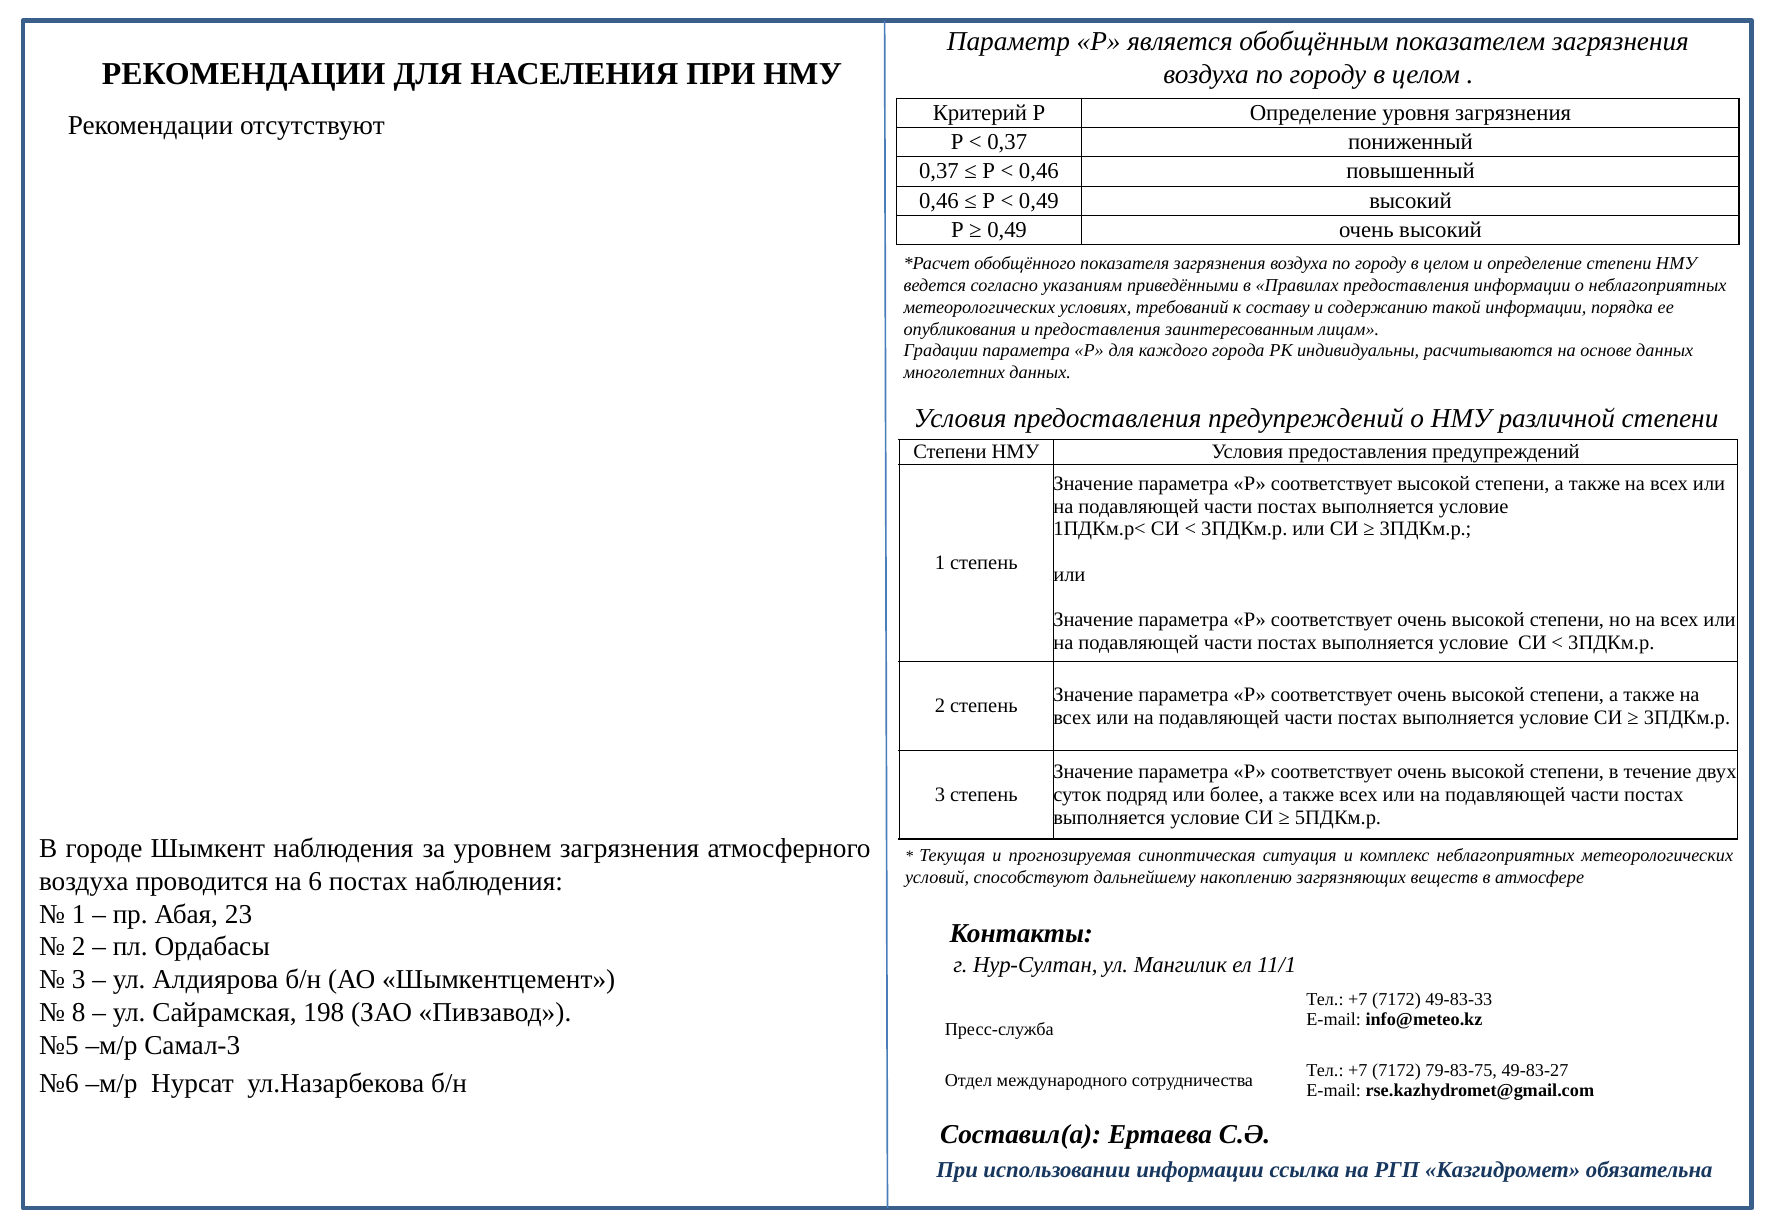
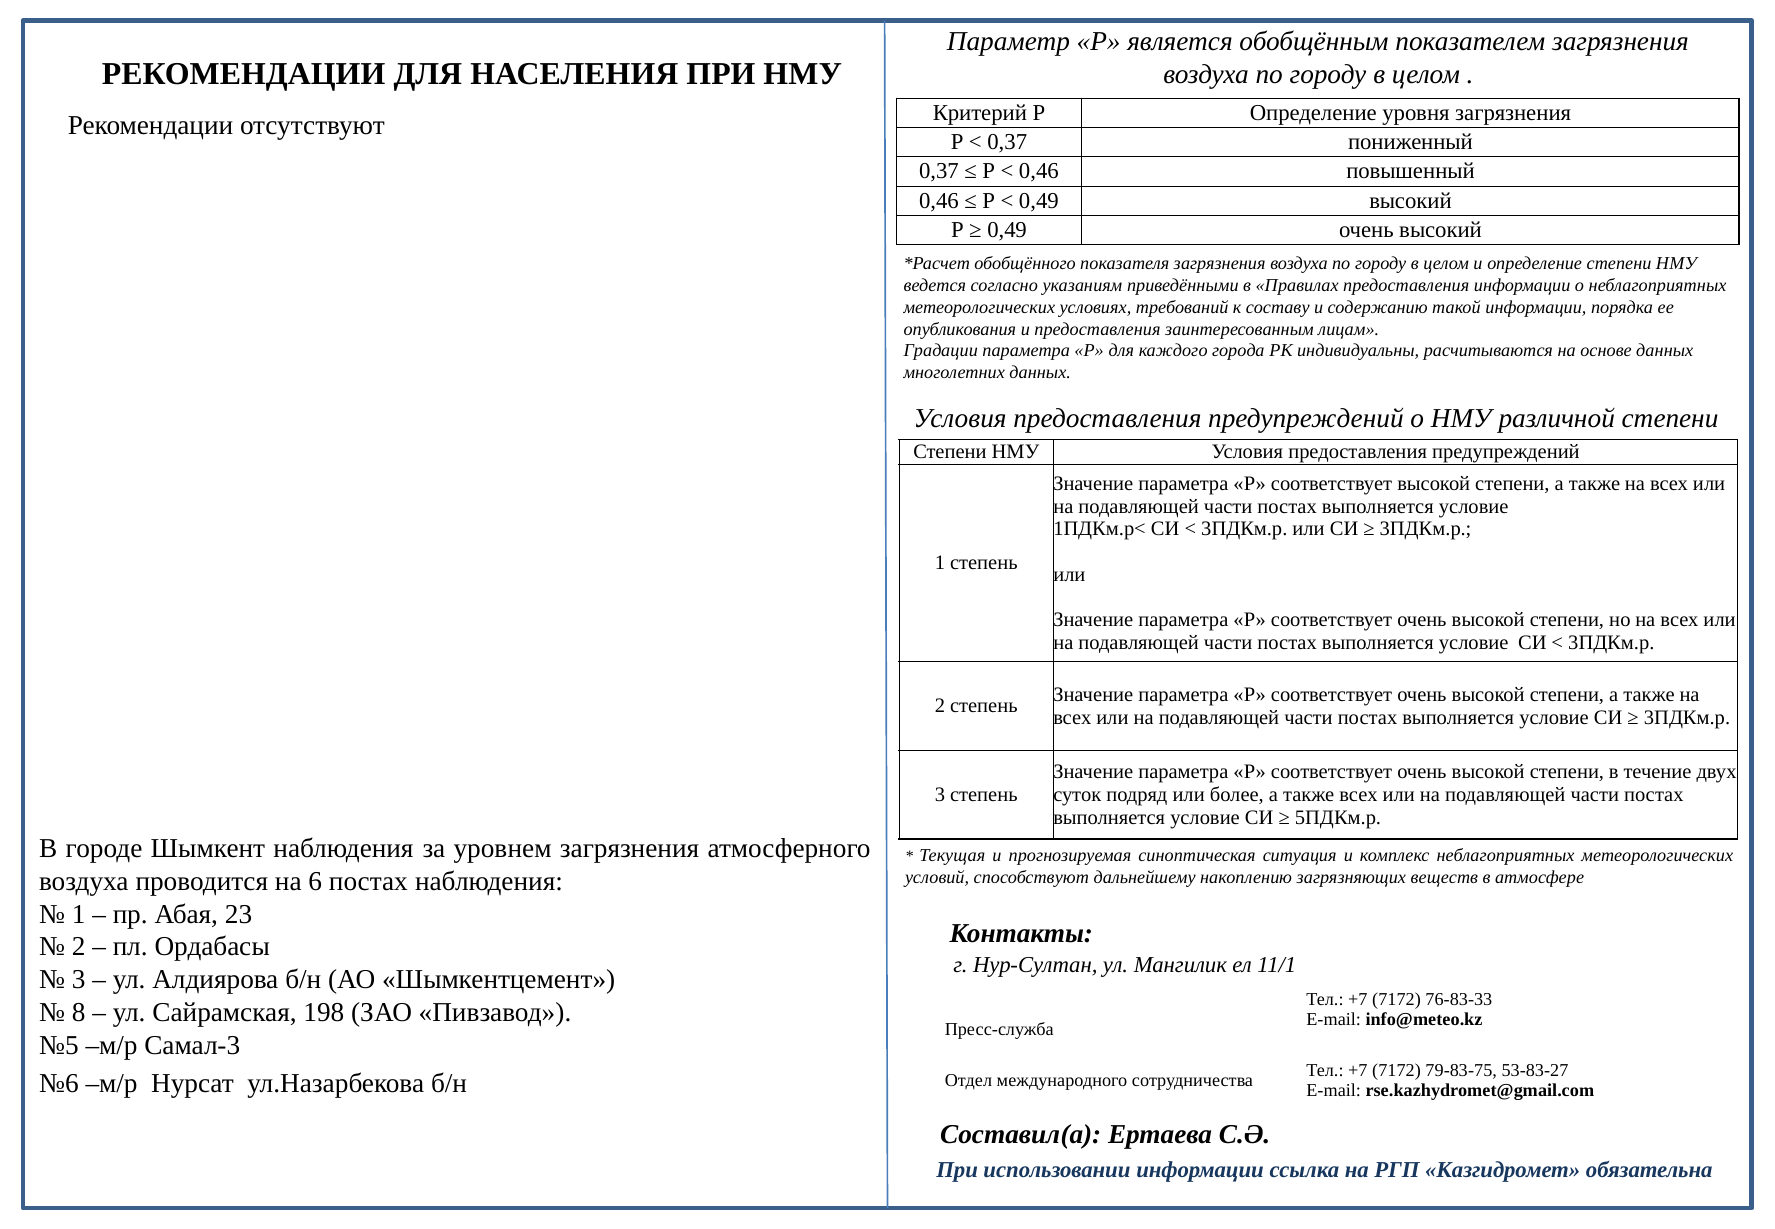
49-83-33: 49-83-33 -> 76-83-33 (1459, 999)
49-83-27: 49-83-27 -> 53-83-27 (1535, 1070)
